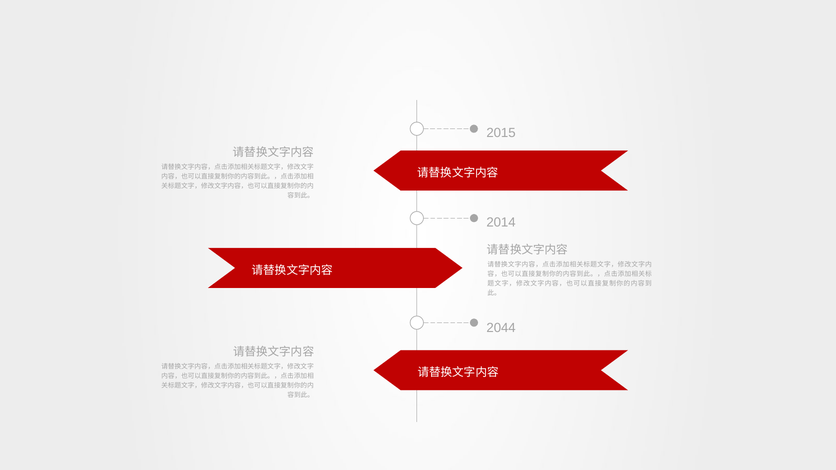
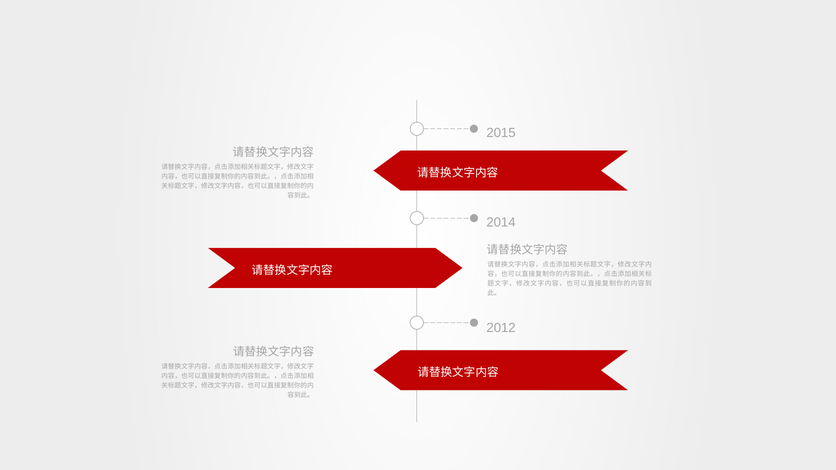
2044: 2044 -> 2012 (501, 328)
